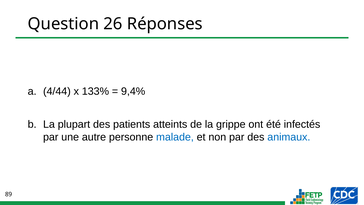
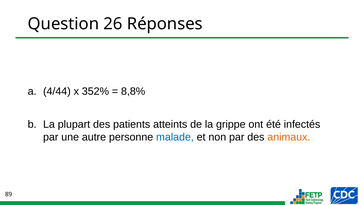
133%: 133% -> 352% (95, 91)
9,4%: 9,4% -> 8,8% (133, 91)
animaux colour: blue -> orange (289, 137)
